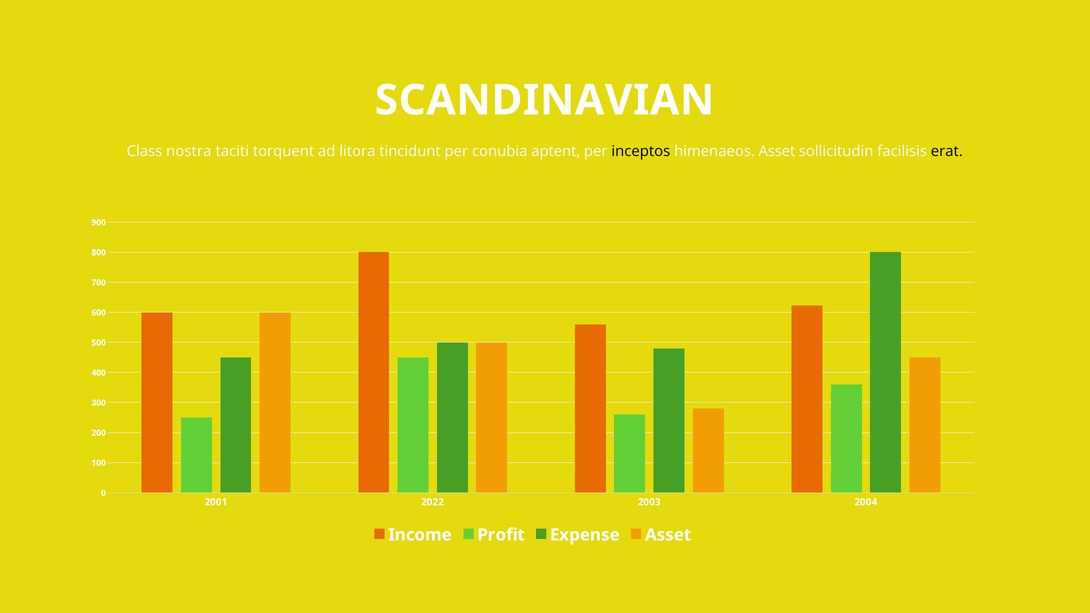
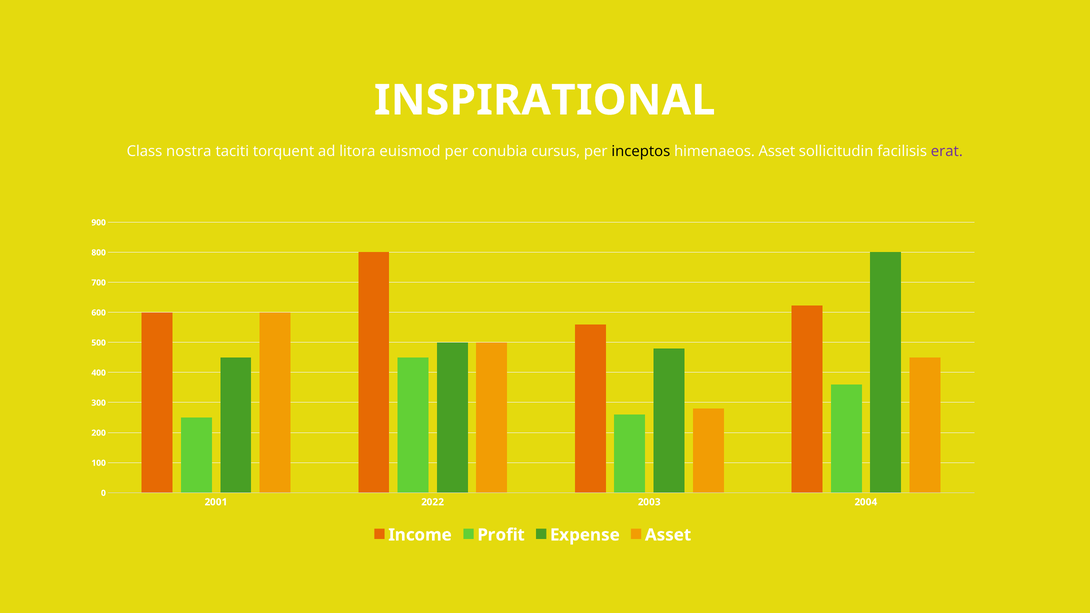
SCANDINAVIAN: SCANDINAVIAN -> INSPIRATIONAL (545, 100)
tincidunt: tincidunt -> euismod (410, 152)
aptent: aptent -> cursus (556, 152)
erat colour: black -> purple (947, 152)
